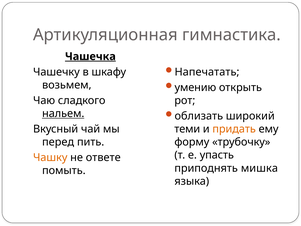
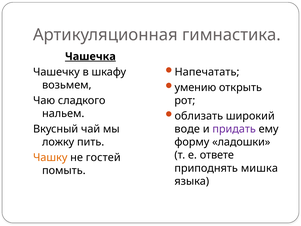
нальем underline: present -> none (63, 113)
теми: теми -> воде (187, 129)
придать colour: orange -> purple (234, 129)
перед: перед -> ложку (58, 142)
трубочку: трубочку -> ладошки (241, 142)
упасть: упасть -> ответе (217, 155)
ответе: ответе -> гостей (103, 157)
